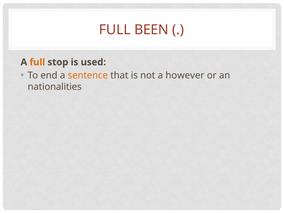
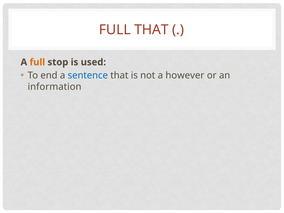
FULL BEEN: BEEN -> THAT (151, 30)
sentence colour: orange -> blue (88, 75)
nationalities: nationalities -> information (55, 87)
